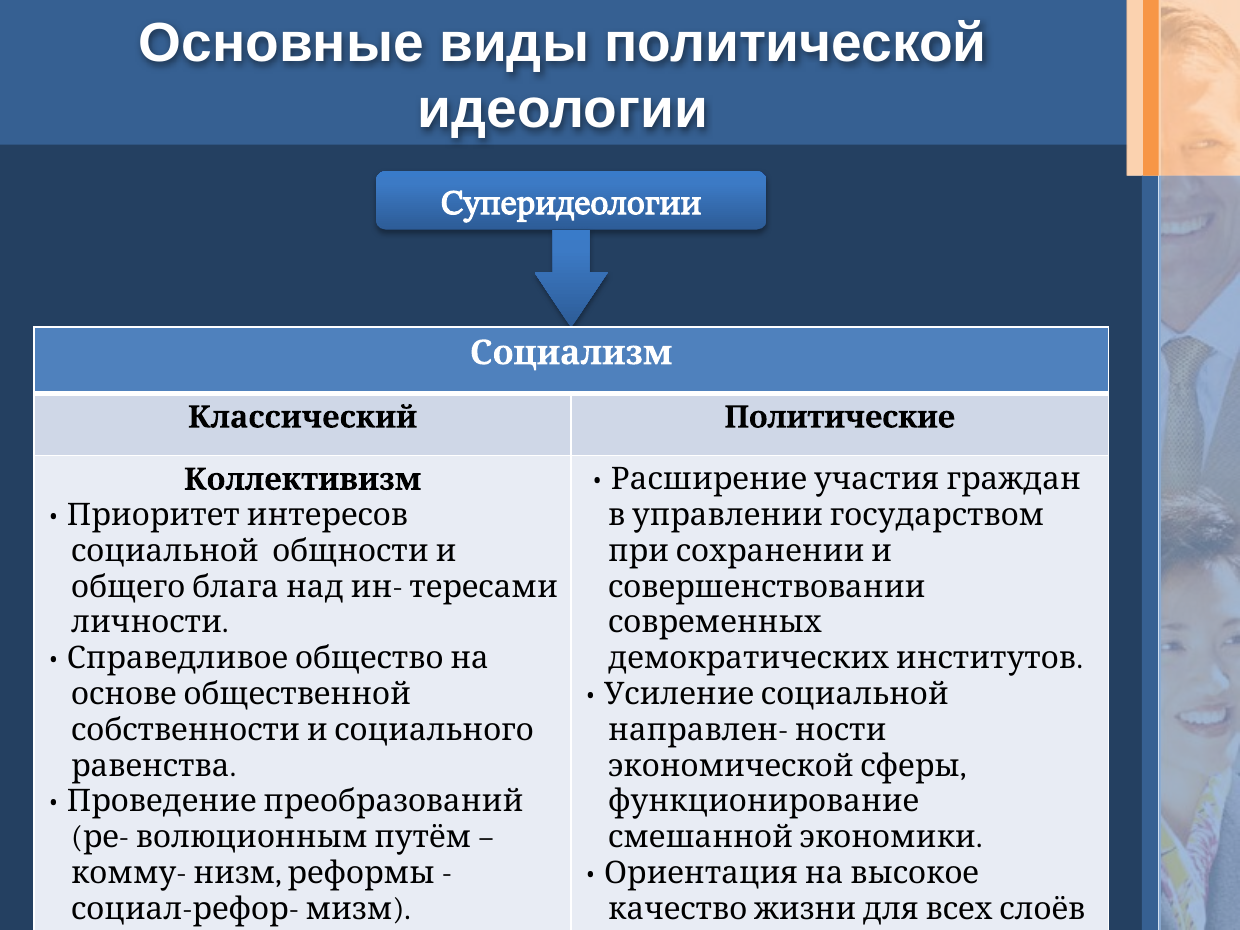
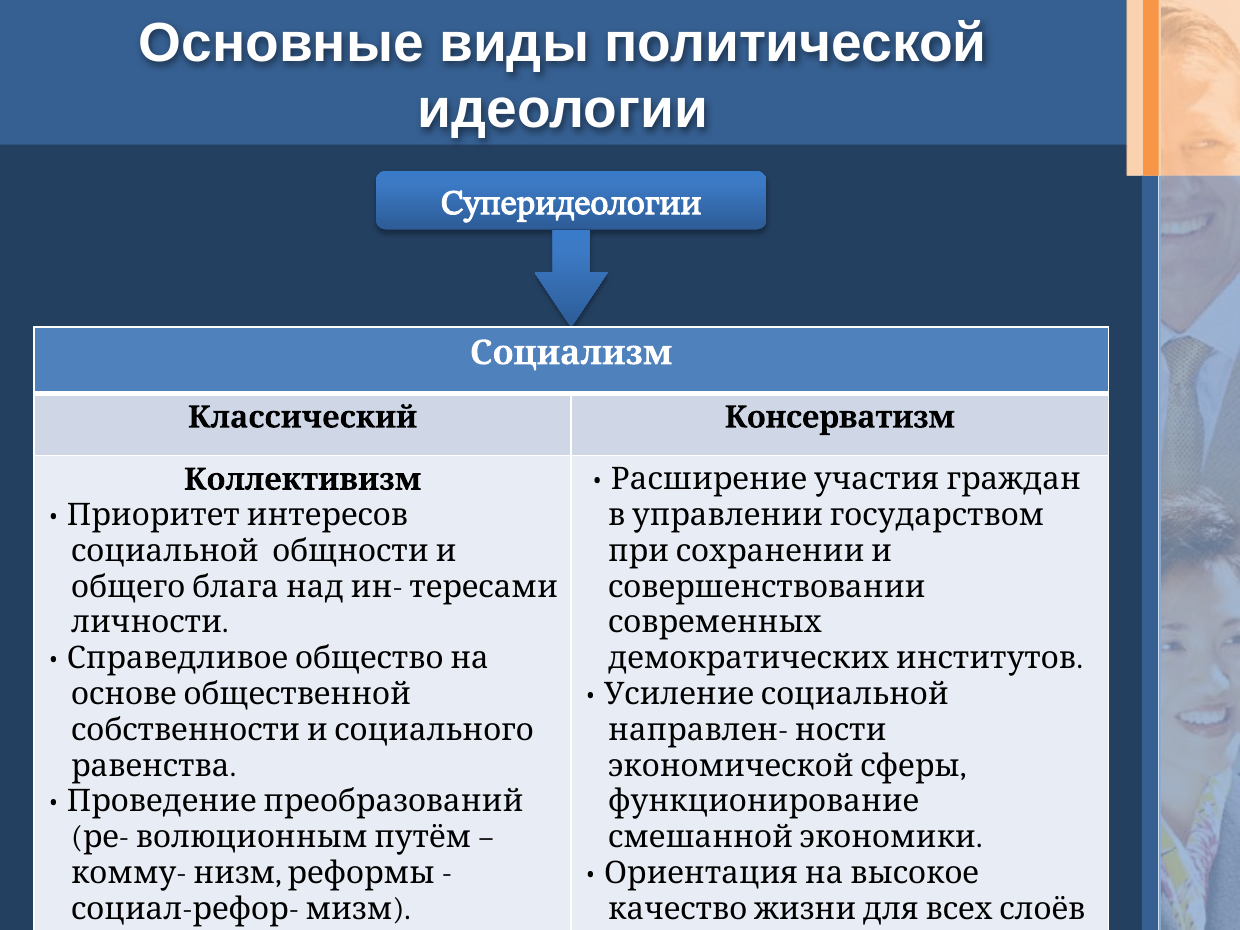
Политические: Политические -> Консерватизм (840, 417)
